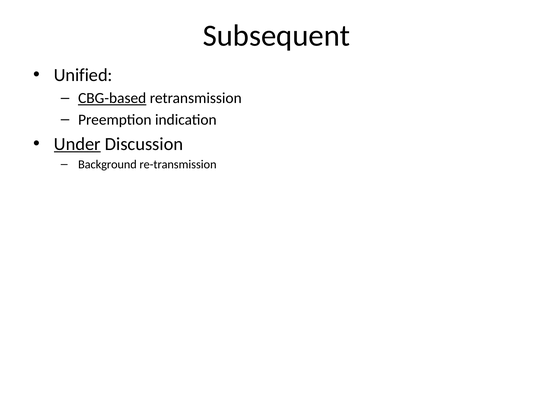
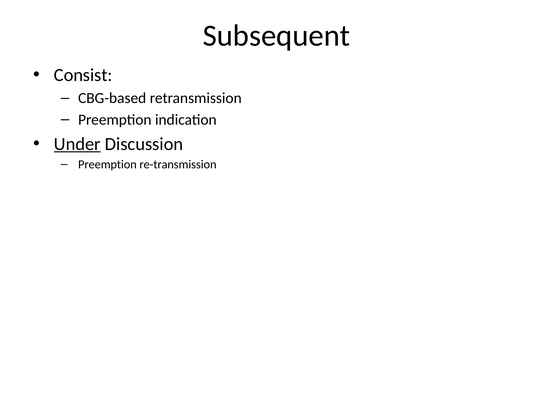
Unified: Unified -> Consist (83, 75)
CBG-based underline: present -> none (112, 98)
Background: Background -> Preemption (107, 164)
